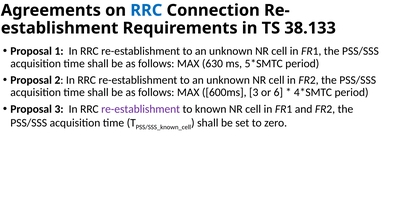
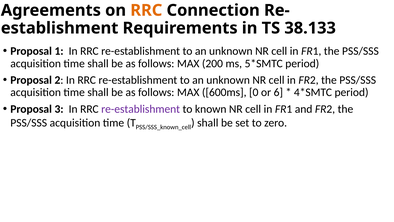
RRC colour: blue -> orange (146, 10)
630: 630 -> 200 (212, 63)
600ms 3: 3 -> 0 (254, 92)
